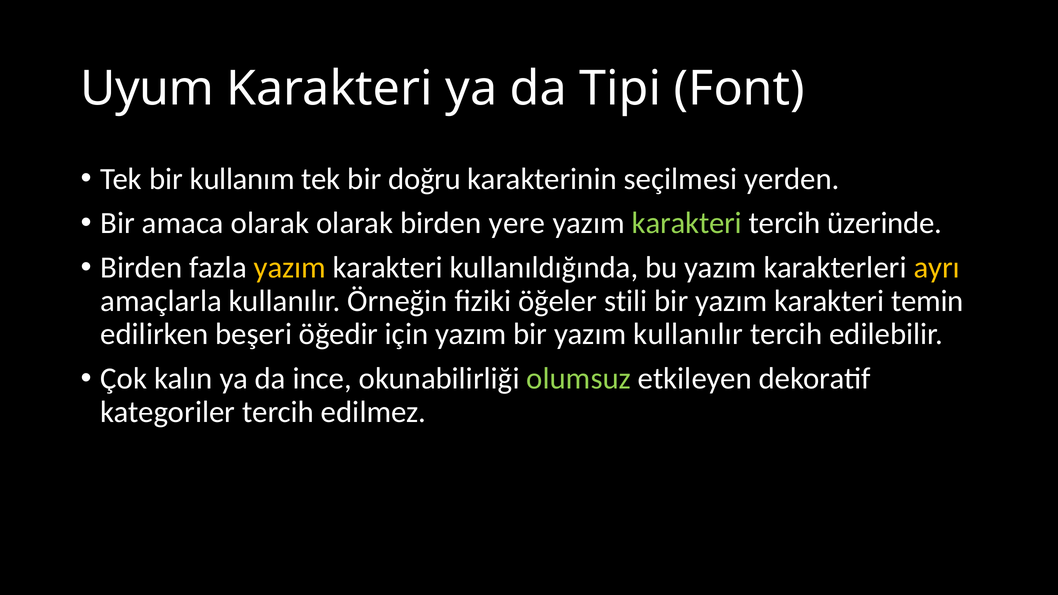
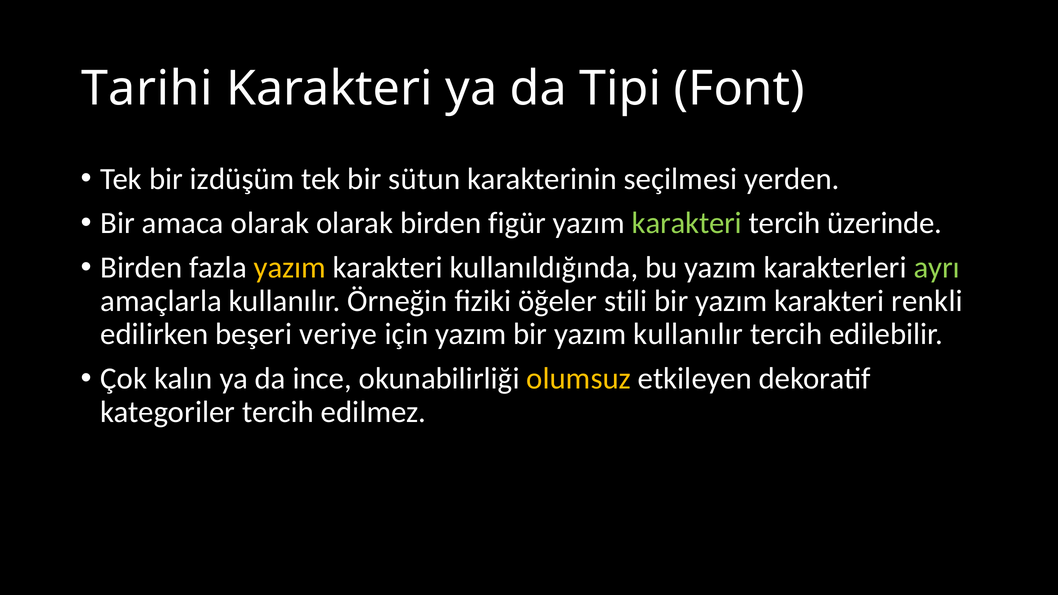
Uyum: Uyum -> Tarihi (147, 89)
kullanım: kullanım -> izdüşüm (242, 179)
doğru: doğru -> sütun (424, 179)
yere: yere -> figür (517, 223)
ayrı colour: yellow -> light green (937, 268)
temin: temin -> renkli (927, 301)
öğedir: öğedir -> veriye (338, 334)
olumsuz colour: light green -> yellow (579, 379)
